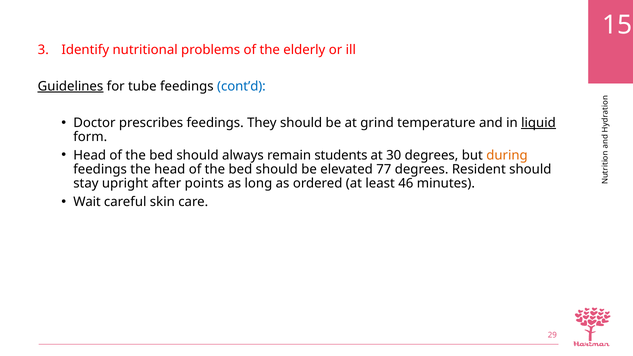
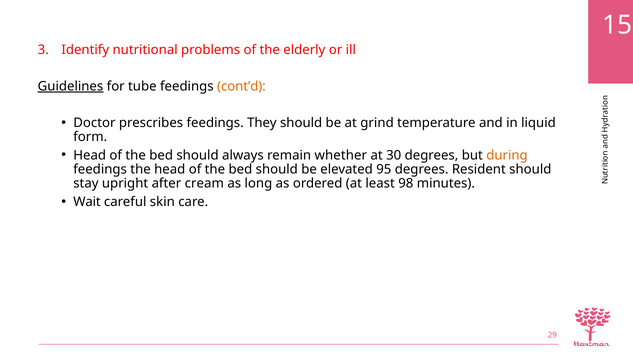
cont’d colour: blue -> orange (241, 86)
liquid underline: present -> none (538, 123)
students: students -> whether (341, 155)
77: 77 -> 95 (384, 169)
points: points -> cream (204, 184)
46: 46 -> 98 (406, 184)
